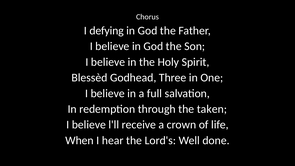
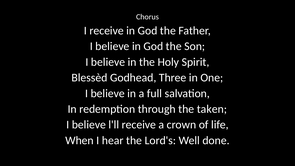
I defying: defying -> receive (107, 31)
